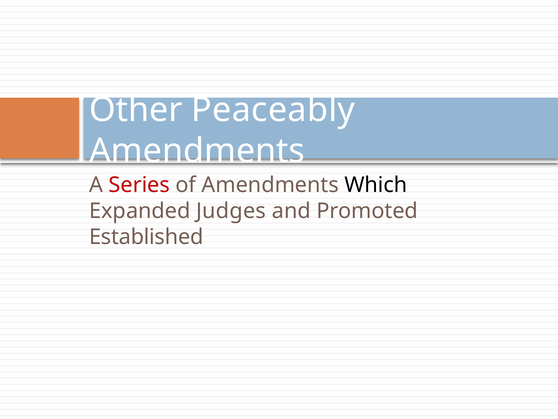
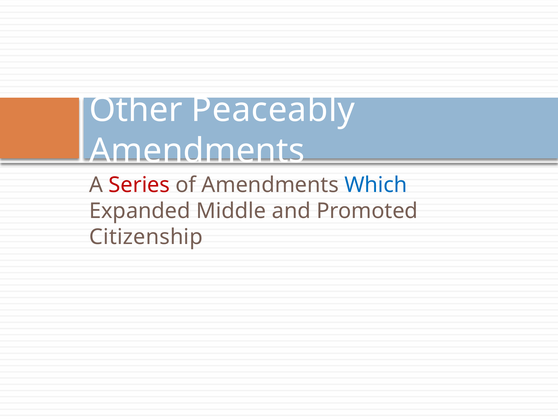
Which colour: black -> blue (376, 185)
Judges: Judges -> Middle (231, 211)
Established: Established -> Citizenship (146, 237)
